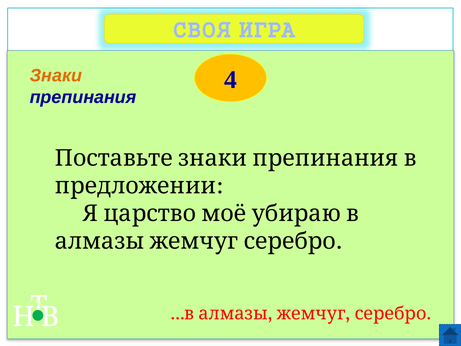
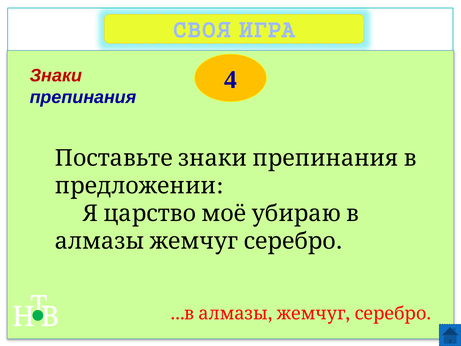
Знаки colour: orange -> red (56, 75)
